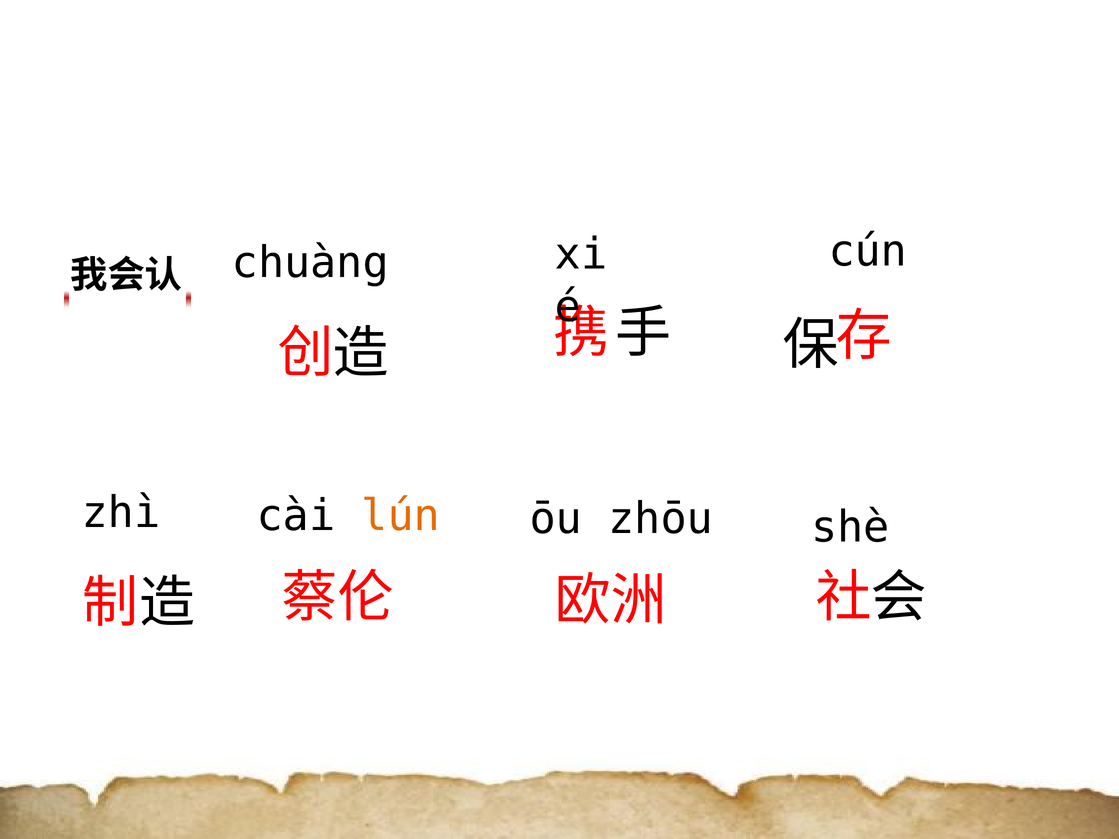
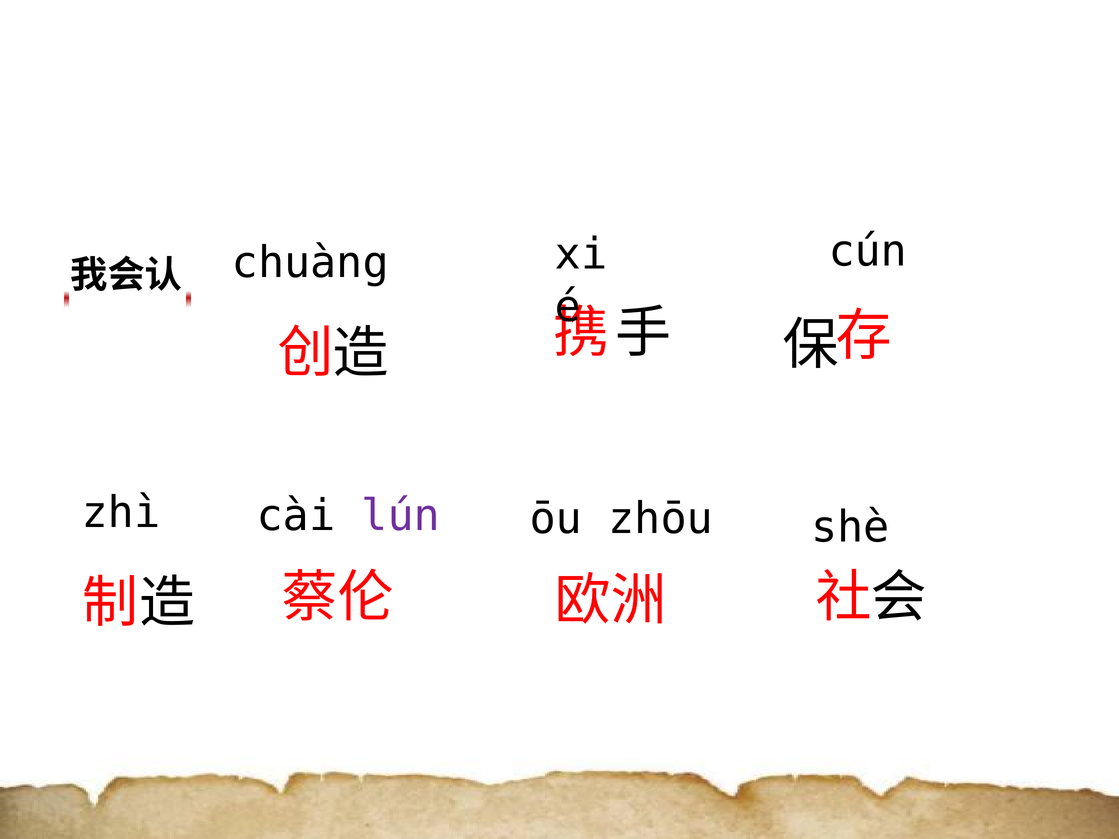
lún colour: orange -> purple (401, 516)
